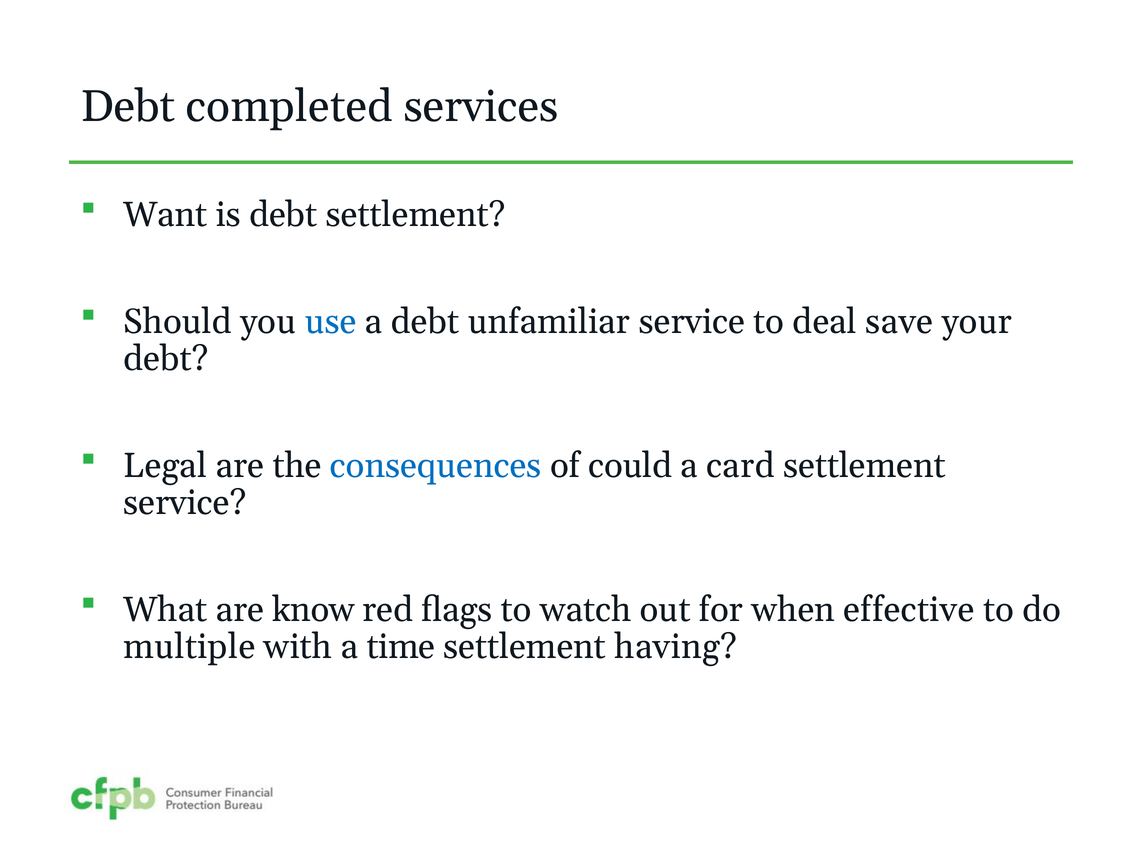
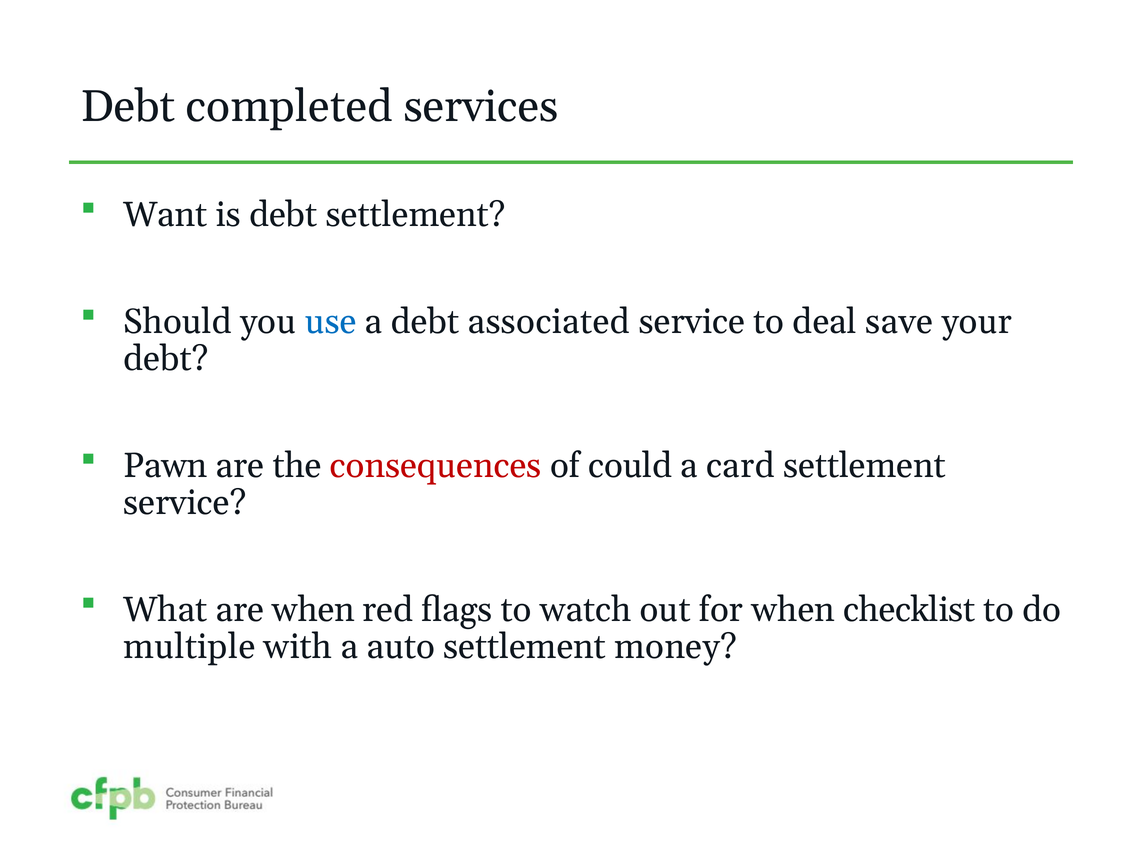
unfamiliar: unfamiliar -> associated (549, 321)
Legal: Legal -> Pawn (165, 465)
consequences colour: blue -> red (436, 465)
are know: know -> when (313, 609)
effective: effective -> checklist (909, 609)
time: time -> auto (401, 646)
having: having -> money (676, 646)
